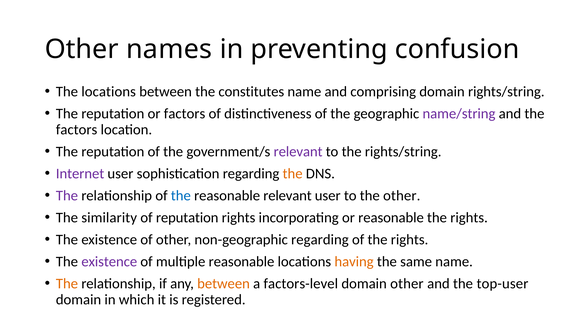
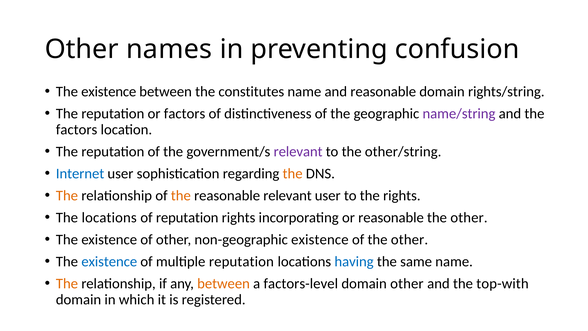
locations: locations -> existence (109, 92)
and comprising: comprising -> reasonable (383, 92)
the rights/string: rights/string -> other/string (403, 151)
Internet colour: purple -> blue (80, 173)
The colour: purple -> orange (67, 195)
the colour: blue -> orange (181, 195)
the other: other -> rights (402, 195)
The similarity: similarity -> locations (109, 217)
rights: rights -> other (469, 217)
non-geographic regarding: regarding -> existence (320, 239)
of the rights: rights -> other (410, 239)
existence colour: purple -> blue (109, 261)
multiple reasonable: reasonable -> reputation (241, 261)
having colour: orange -> blue (354, 261)
top-user: top-user -> top-with (502, 283)
